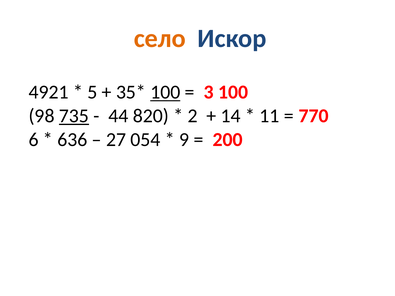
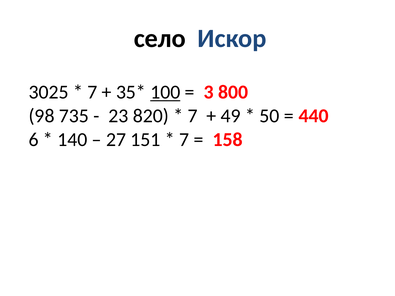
село colour: orange -> black (160, 38)
4921: 4921 -> 3025 (49, 92)
5: 5 -> 7 (92, 92)
3 100: 100 -> 800 (233, 92)
735 underline: present -> none (74, 116)
44: 44 -> 23 (118, 116)
2: 2 -> 7 (193, 116)
14: 14 -> 49 (231, 116)
11: 11 -> 50 (269, 116)
770: 770 -> 440 (314, 116)
636: 636 -> 140 (72, 140)
054: 054 -> 151 (145, 140)
9: 9 -> 7 (184, 140)
200: 200 -> 158 (228, 140)
